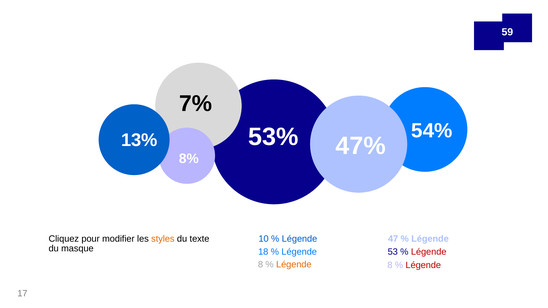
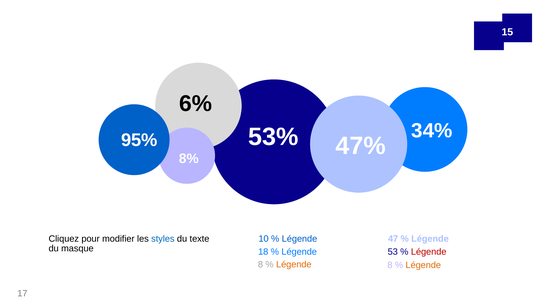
59: 59 -> 15 (507, 32)
7%: 7% -> 6% (196, 104)
54%: 54% -> 34% (432, 131)
13%: 13% -> 95% (139, 140)
styles colour: orange -> blue (163, 239)
Légende colour: red -> orange (423, 265)
